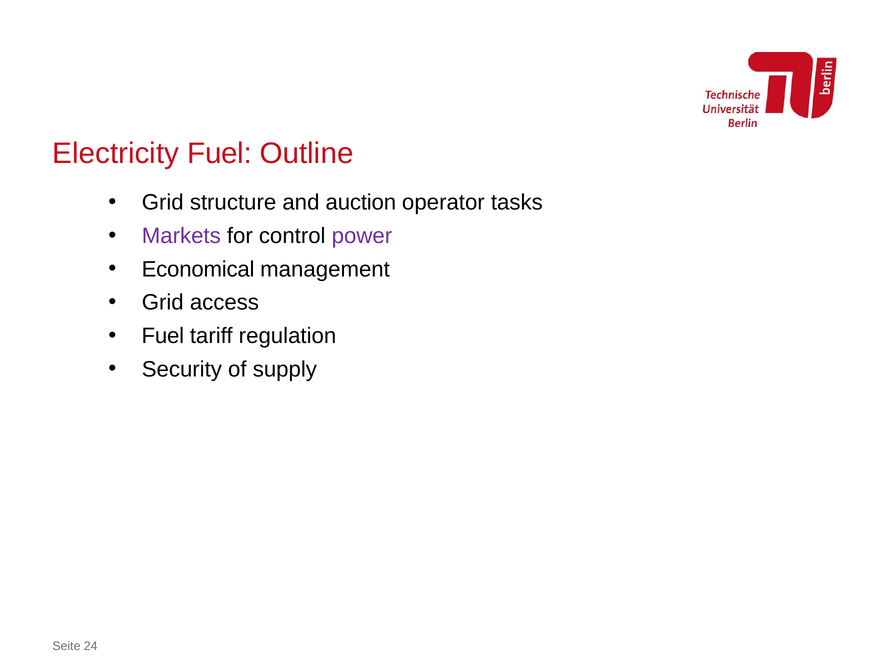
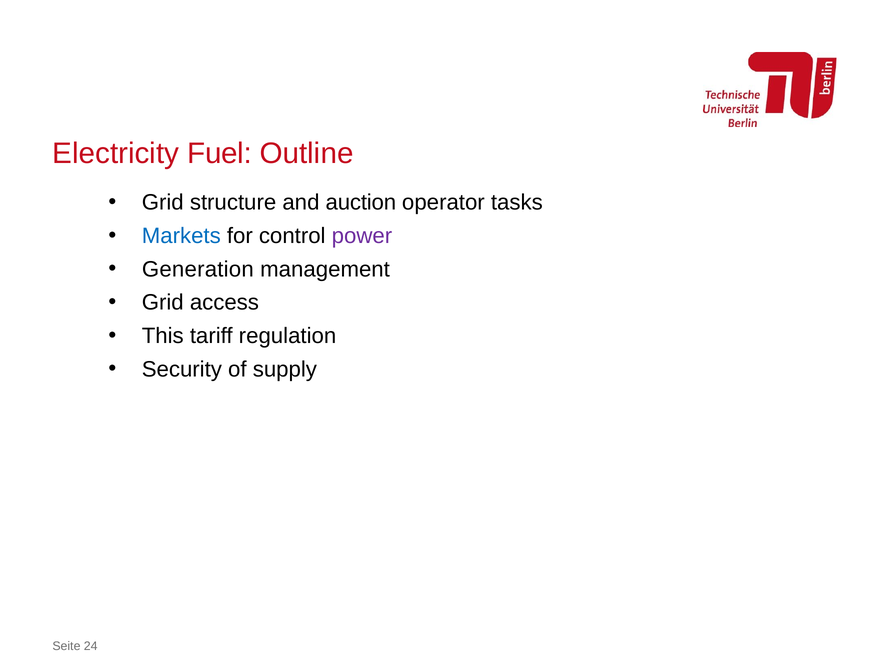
Markets colour: purple -> blue (181, 236)
Economical: Economical -> Generation (198, 269)
Fuel: Fuel -> This (163, 336)
